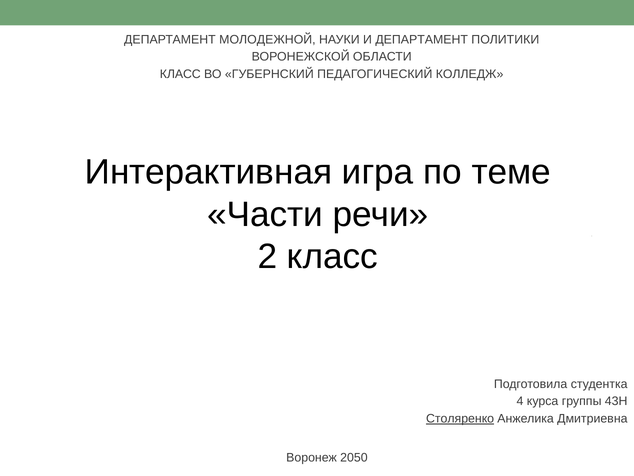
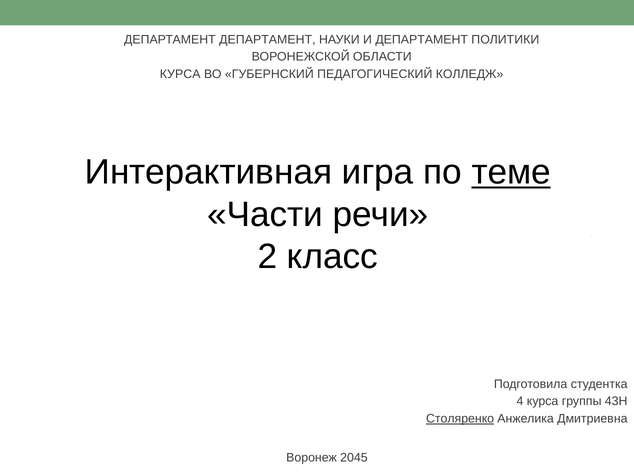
ДЕПАРТАМЕНТ МОЛОДЕЖНОЙ: МОЛОДЕЖНОЙ -> ДЕПАРТАМЕНТ (267, 39)
КЛАСС: КЛАСС -> КУРСА (180, 74)
теме underline: none -> present (511, 172)
2050: 2050 -> 2045 (354, 457)
